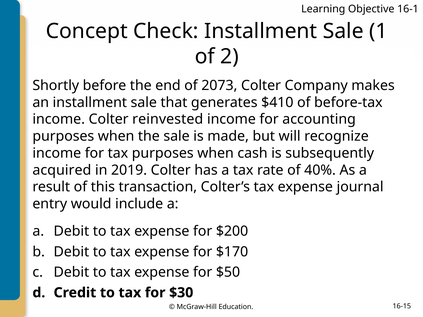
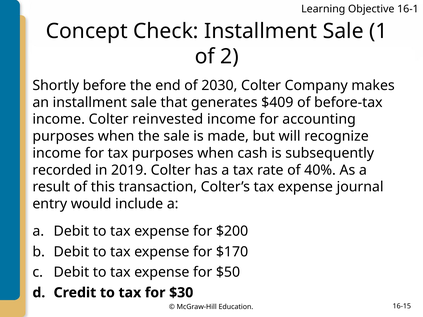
2073: 2073 -> 2030 (219, 86)
$410: $410 -> $409 (277, 103)
acquired: acquired -> recorded (62, 170)
